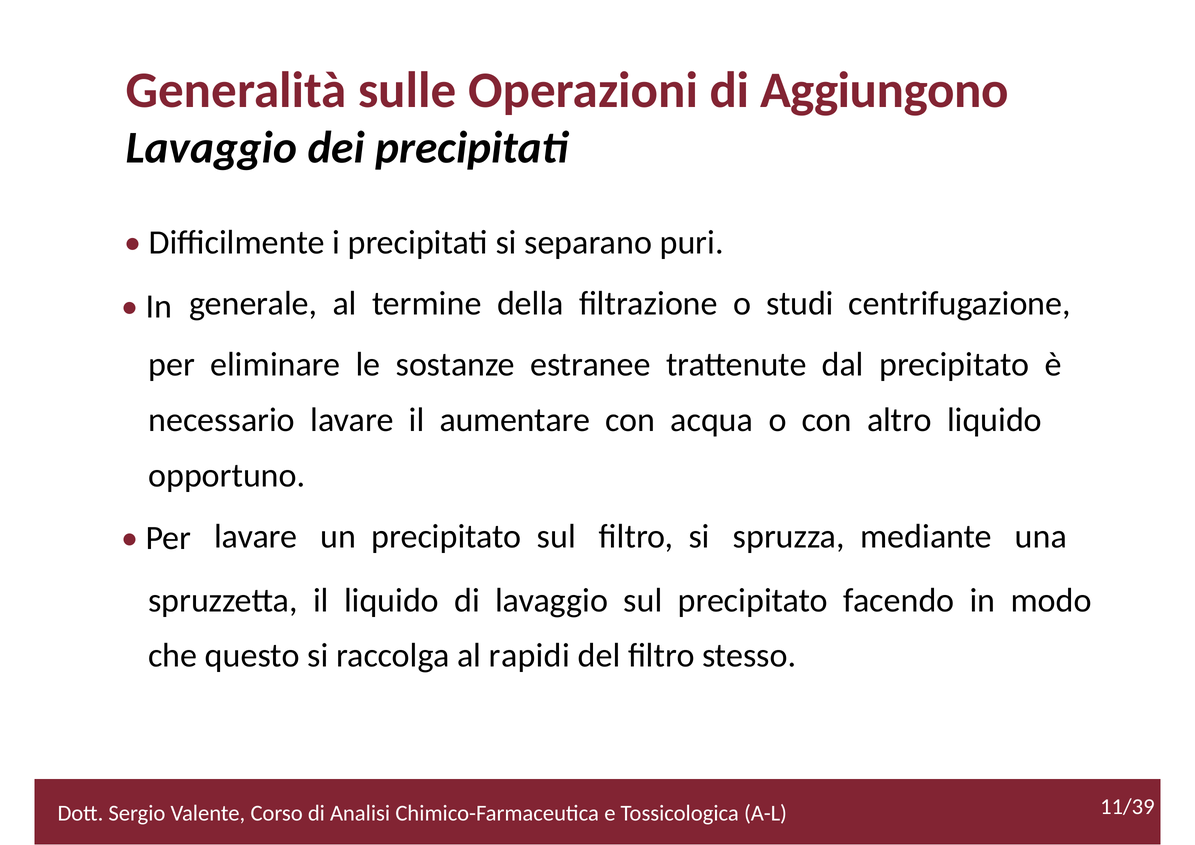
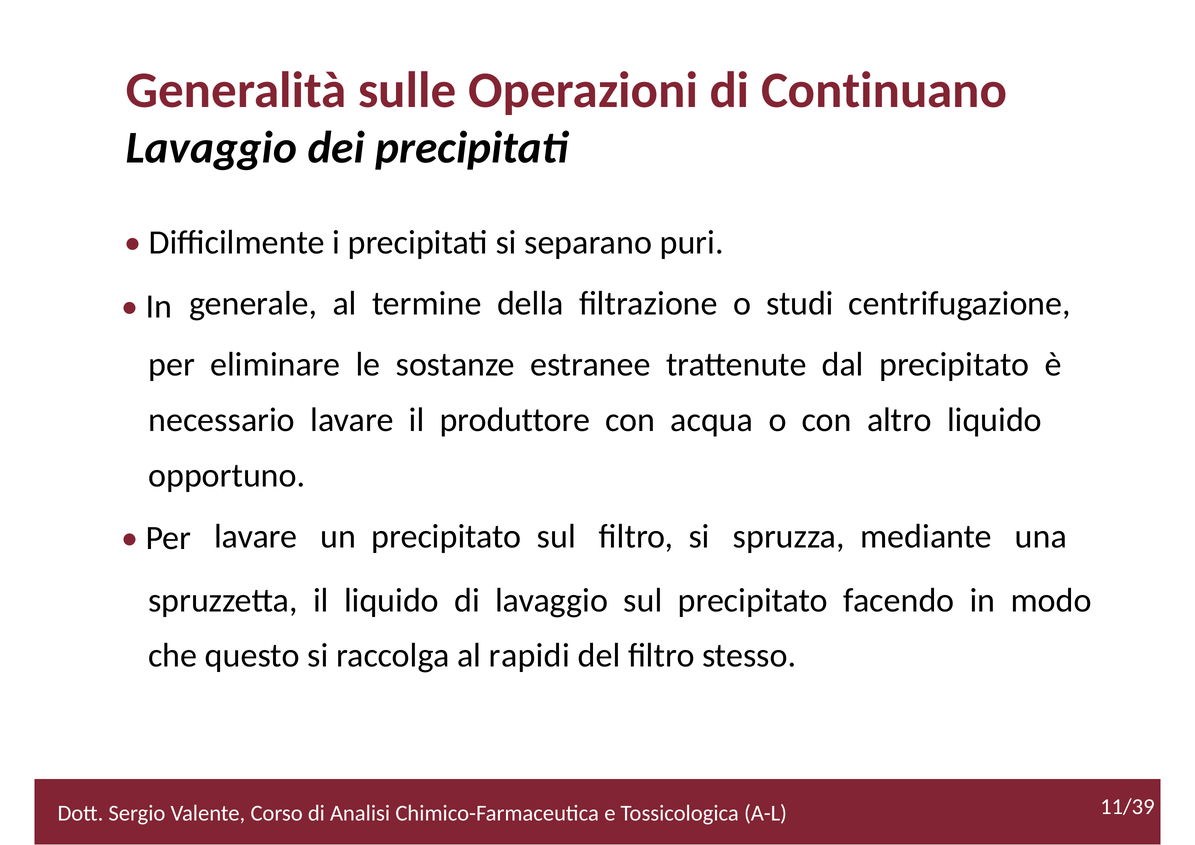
Aggiungono: Aggiungono -> Continuano (884, 90)
aumentare: aumentare -> produttore (515, 420)
